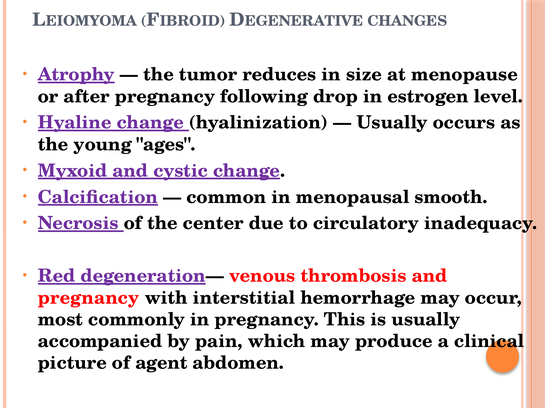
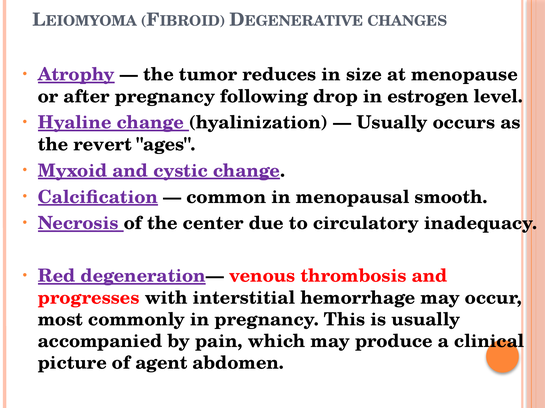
young: young -> revert (103, 145)
pregnancy: pregnancy -> progresses (89, 298)
